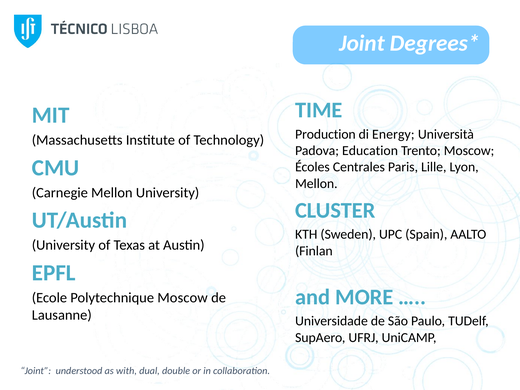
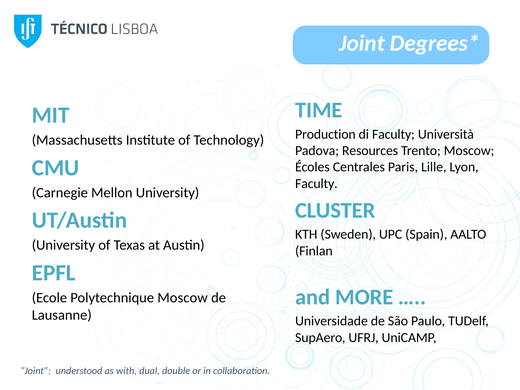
di Energy: Energy -> Faculty (393, 134)
Education: Education -> Resources (370, 151)
Mellon: Mellon -> Faculty (316, 184)
